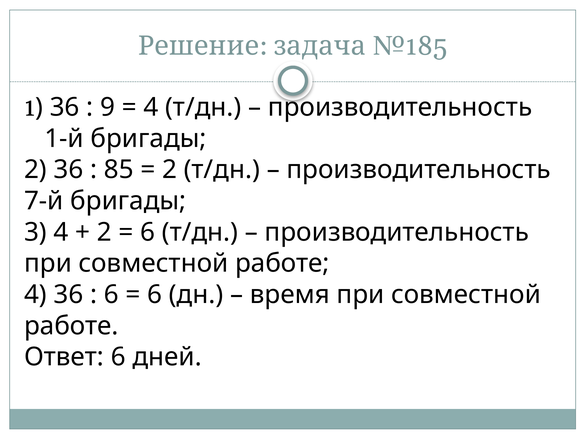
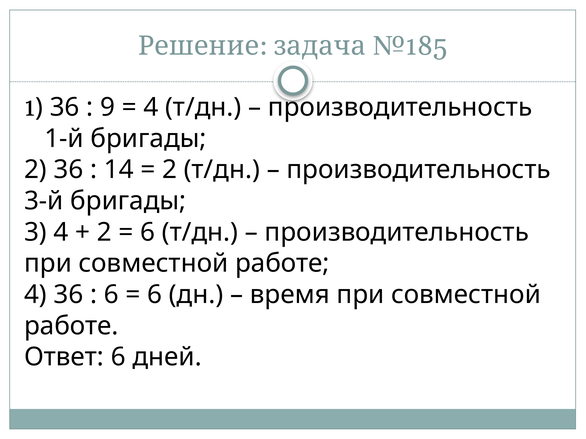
85: 85 -> 14 (119, 170)
7-й: 7-й -> 3-й (44, 201)
